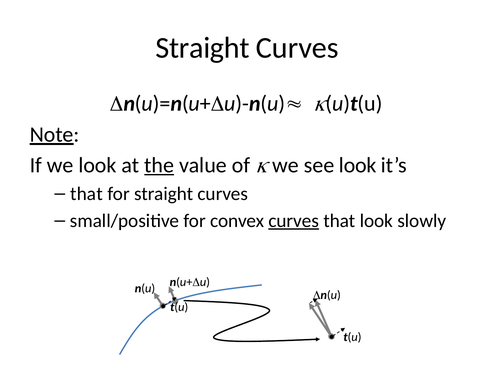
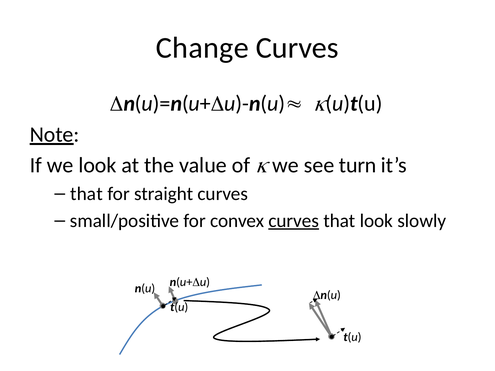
Straight: Straight -> Change (202, 48)
the underline: present -> none (159, 165)
see look: look -> turn (358, 165)
